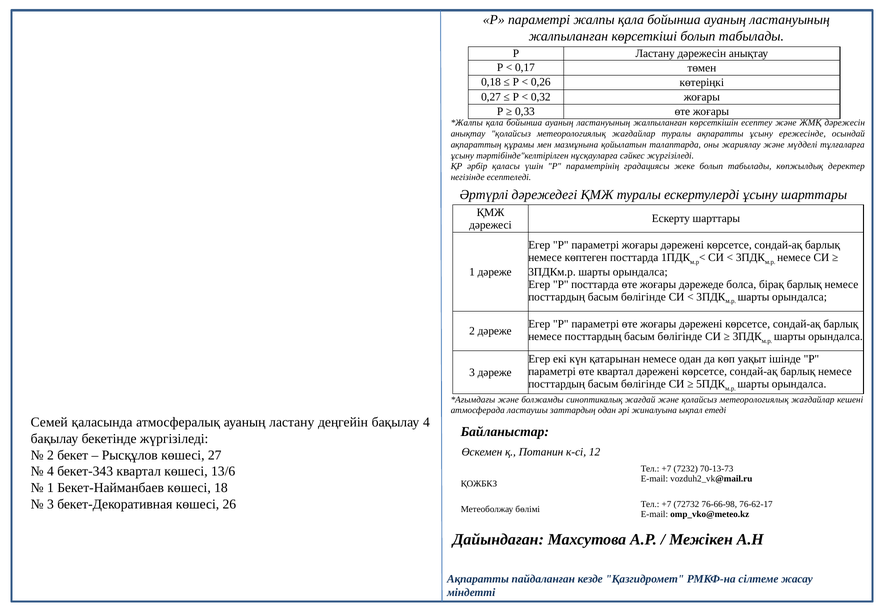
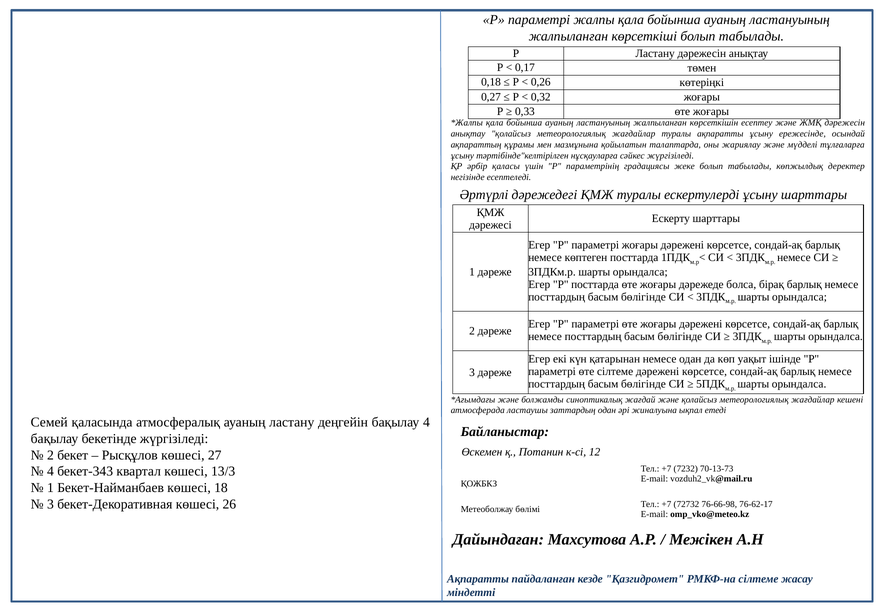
өте квартал: квартал -> сілтеме (615, 371)
13/6: 13/6 -> 13/3 (223, 471)
